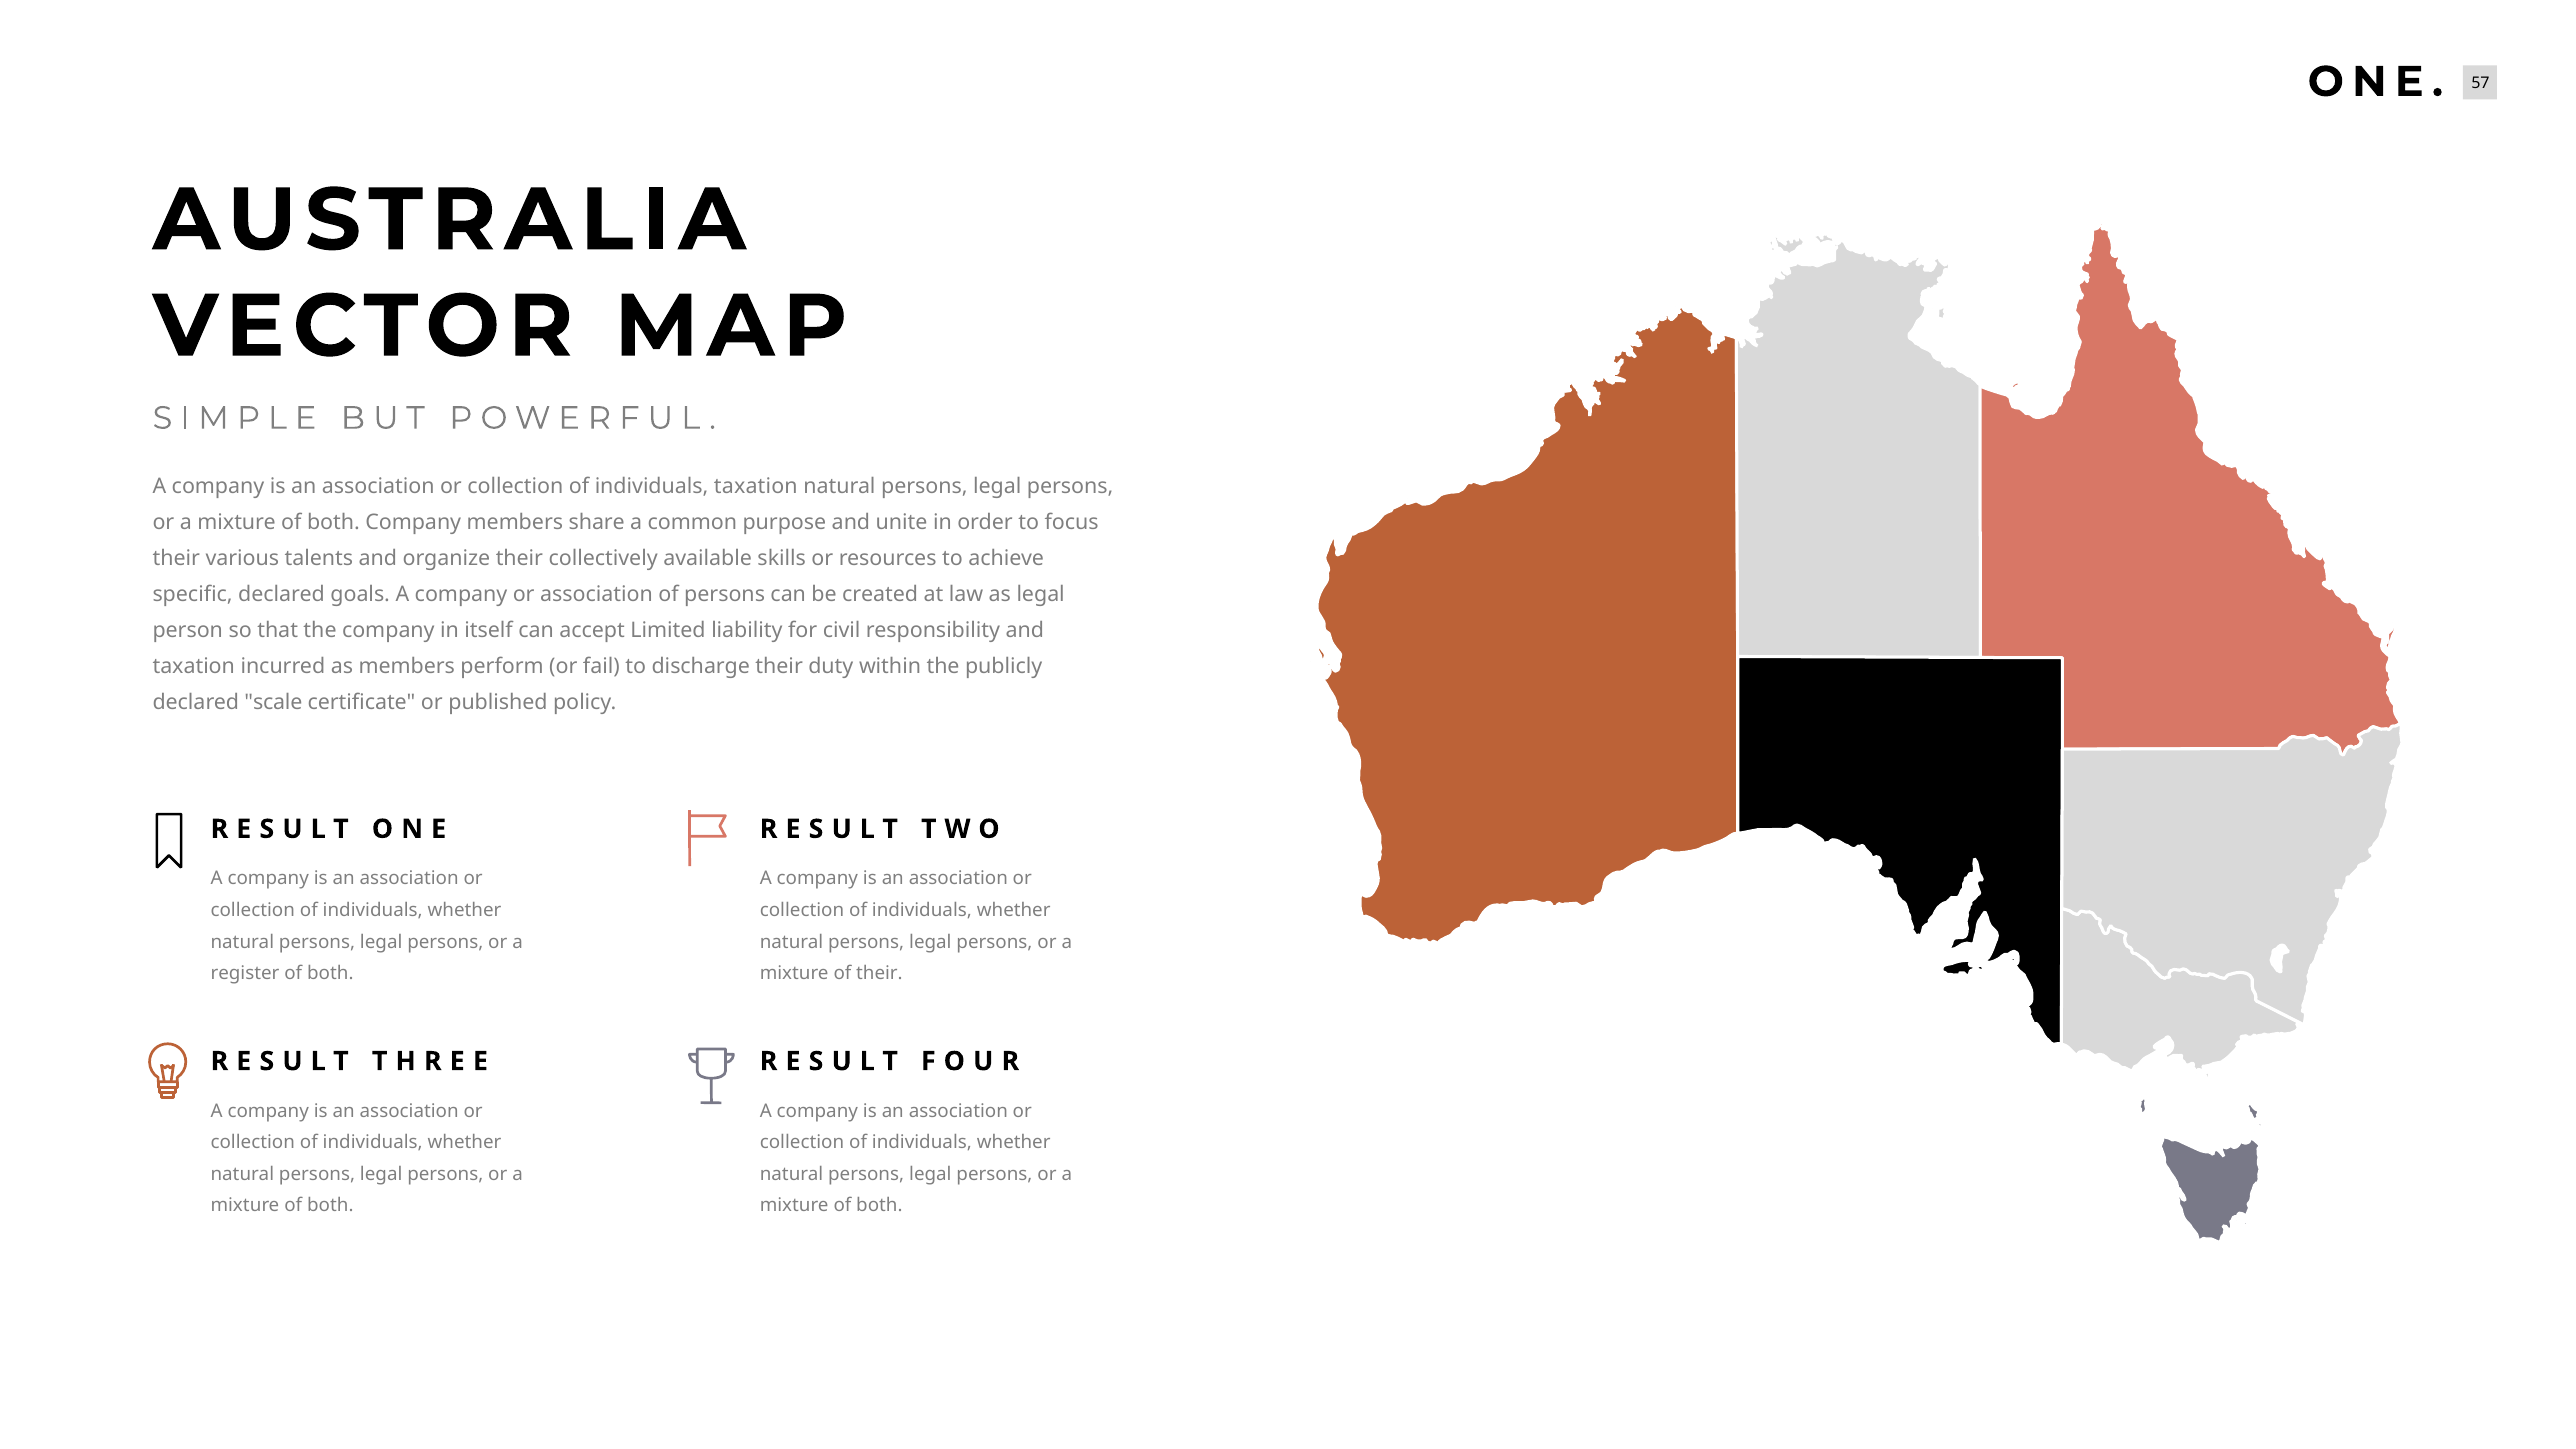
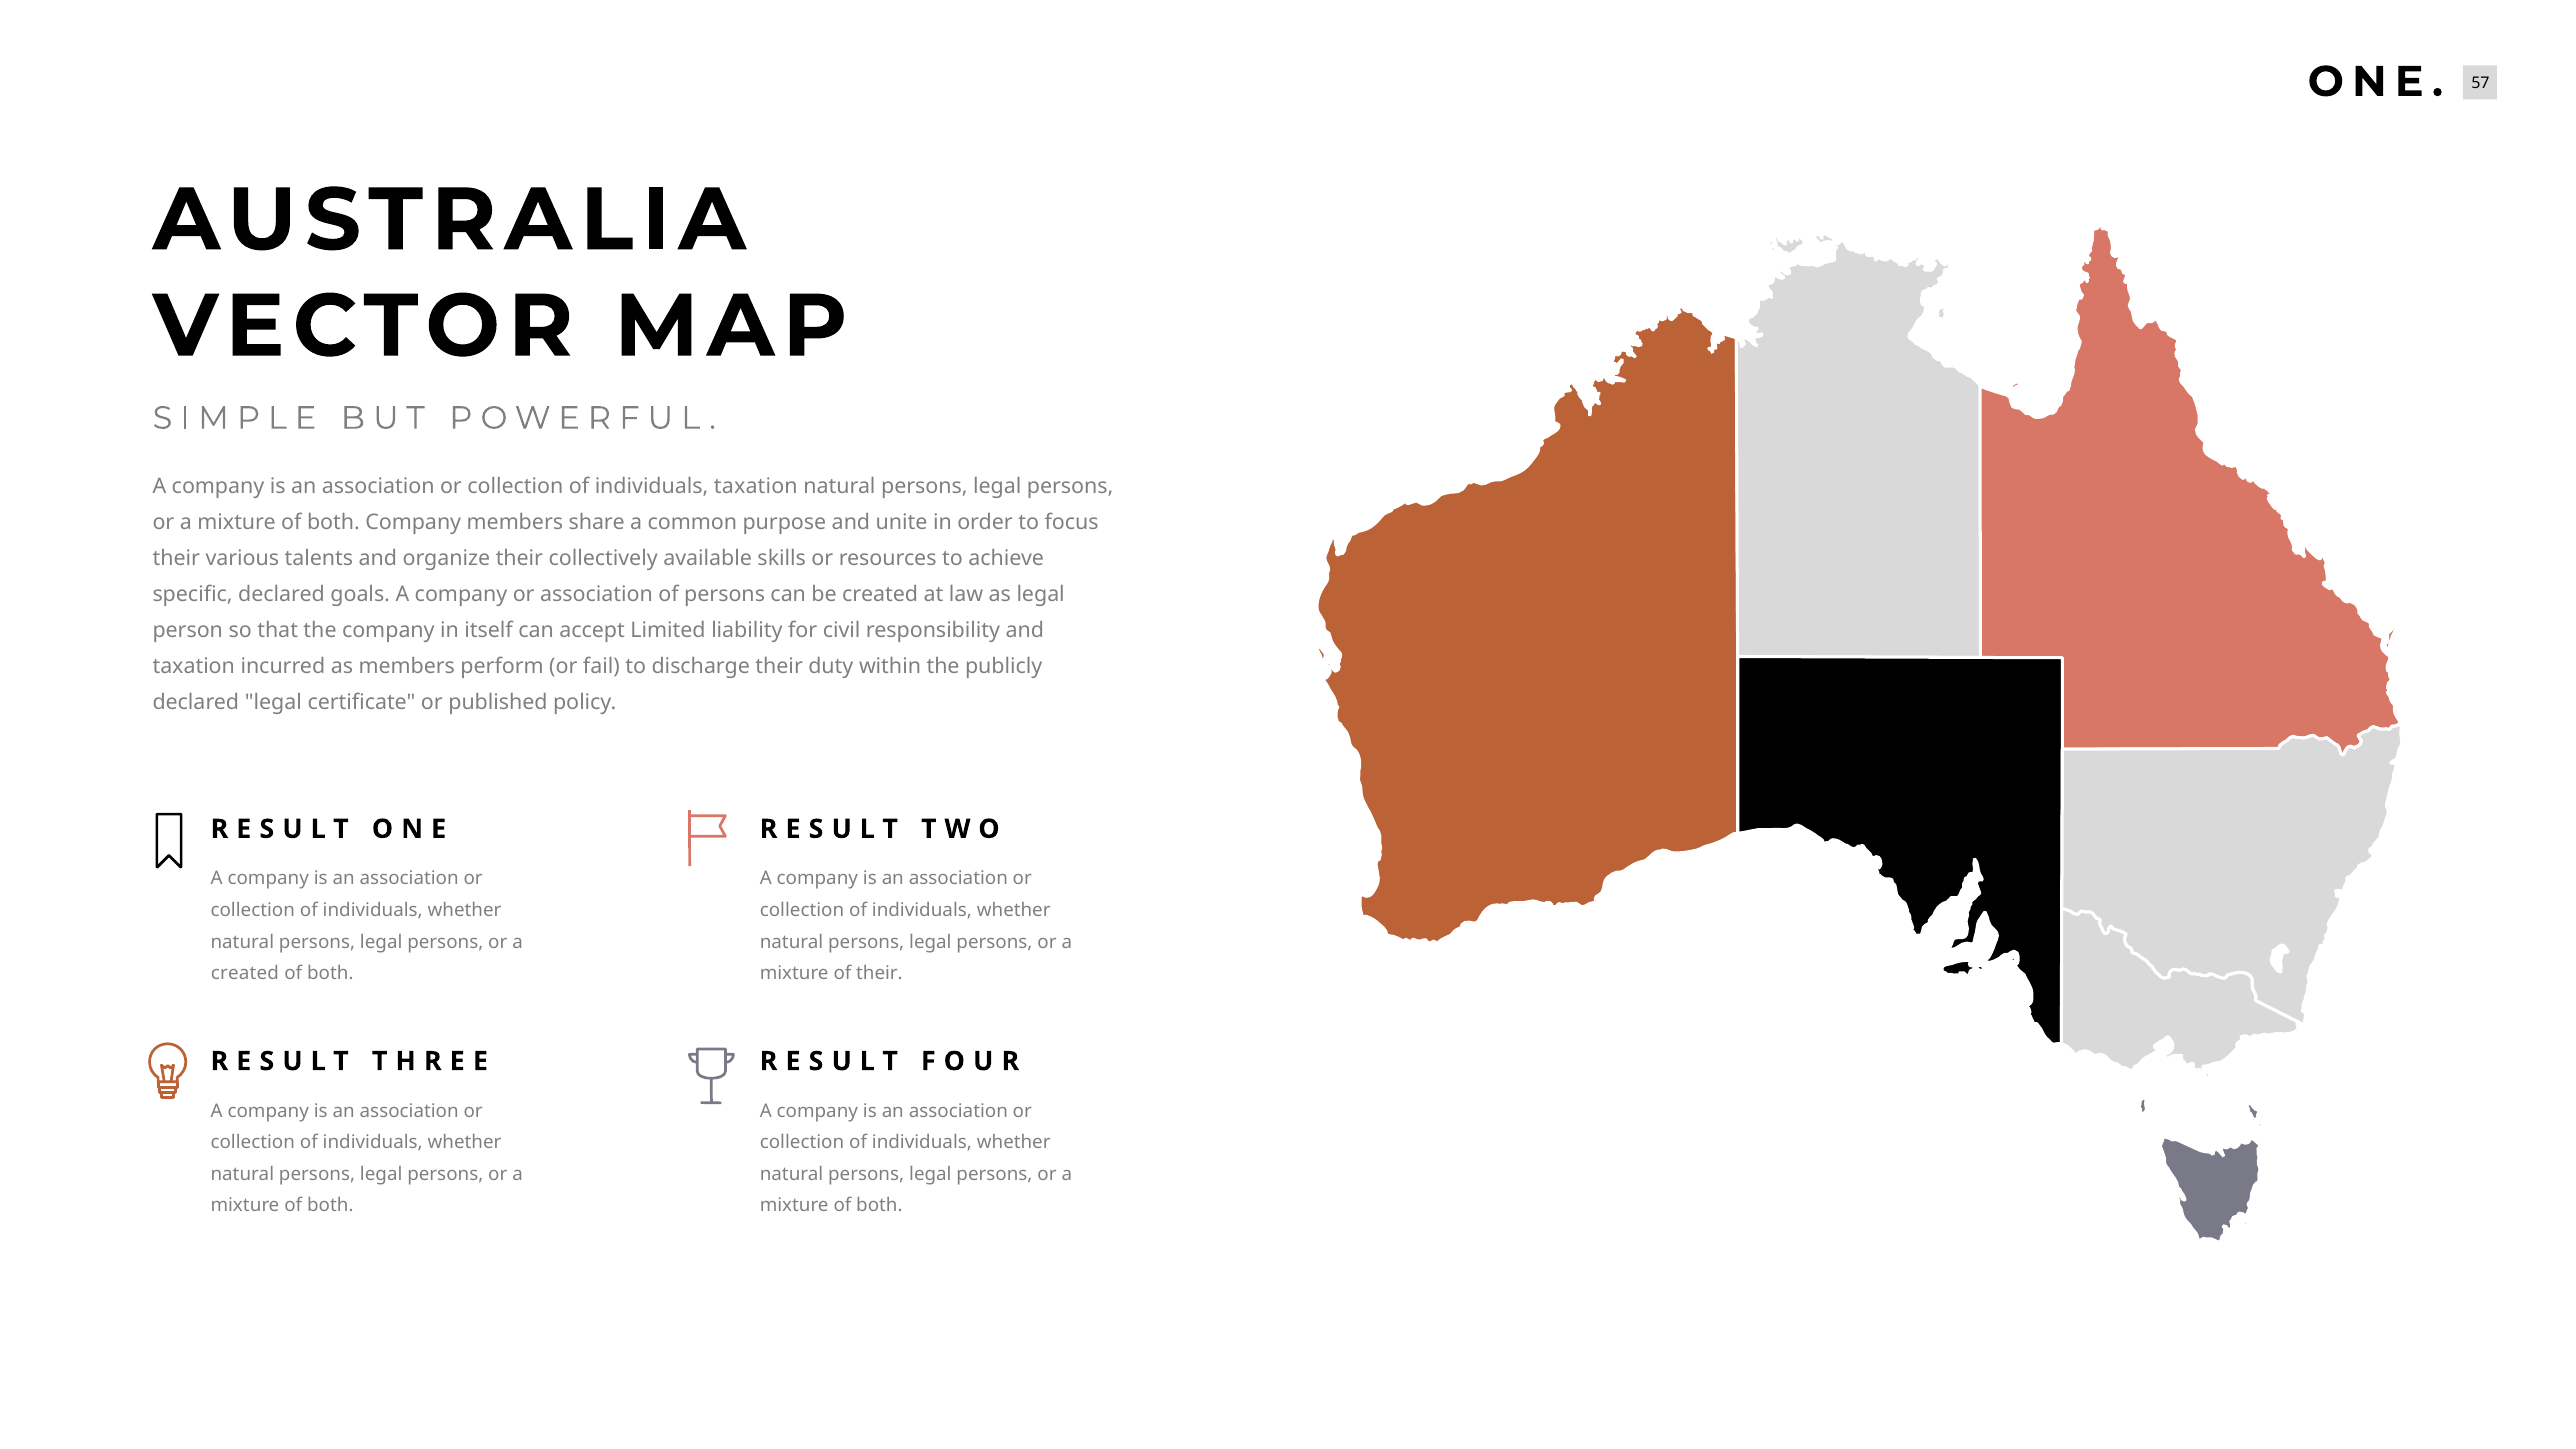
declared scale: scale -> legal (273, 703)
register: register -> created (245, 974)
